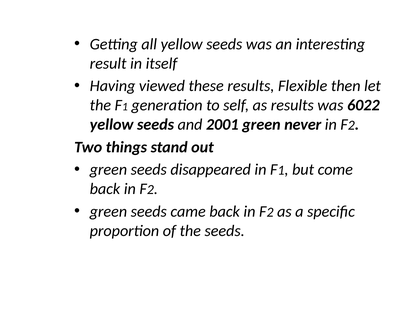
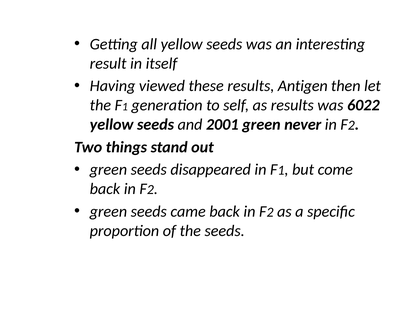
Flexible: Flexible -> Antigen (303, 86)
